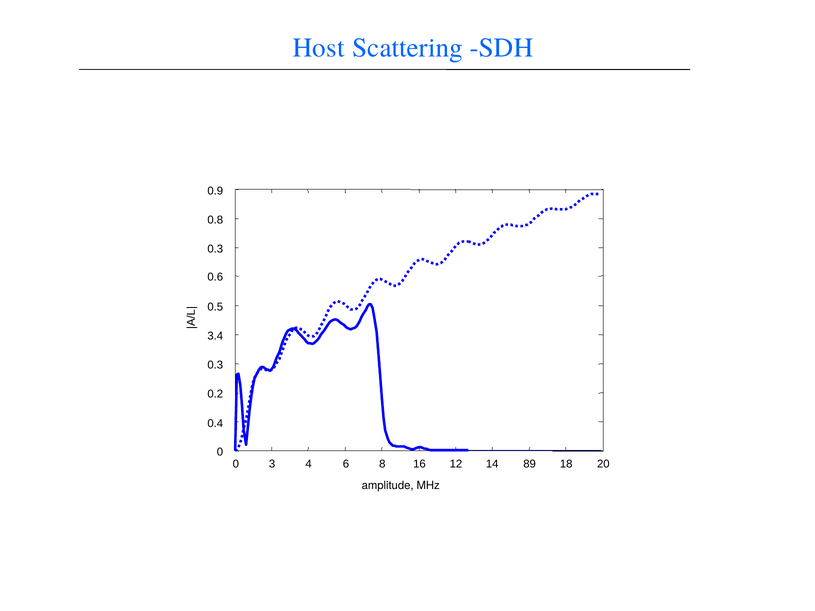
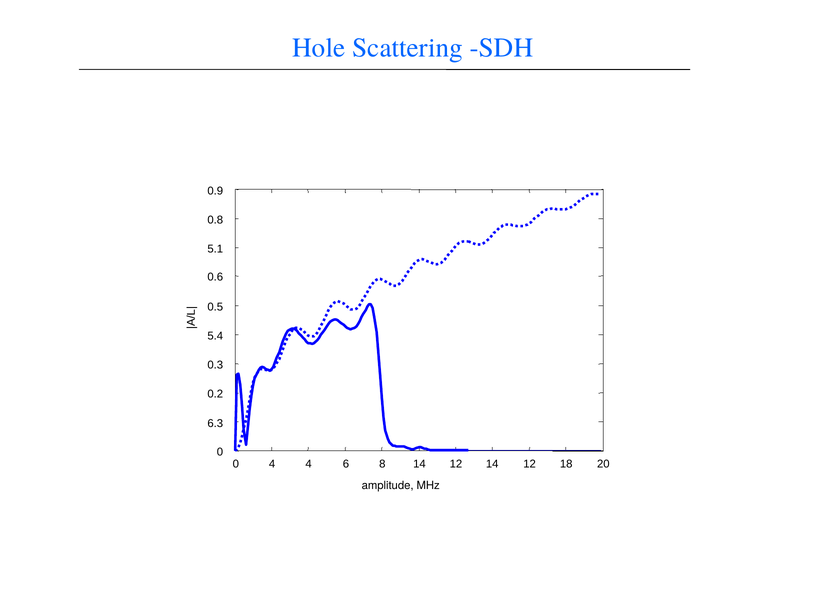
Host: Host -> Hole (319, 48)
0.3: 0.3 -> 5.1 (215, 249)
3.4: 3.4 -> 5.4 (215, 336)
0.4: 0.4 -> 6.3 (215, 424)
0 3: 3 -> 4 (272, 464)
8 16: 16 -> 14 (419, 464)
12 14 89: 89 -> 12 (530, 464)
